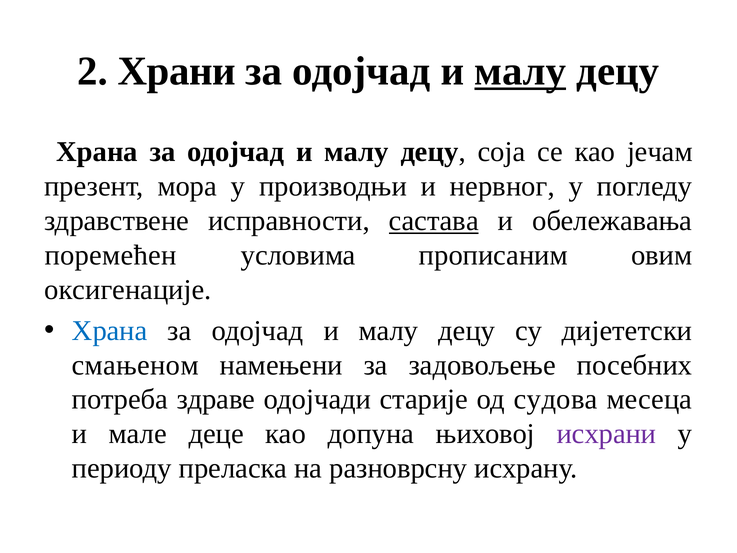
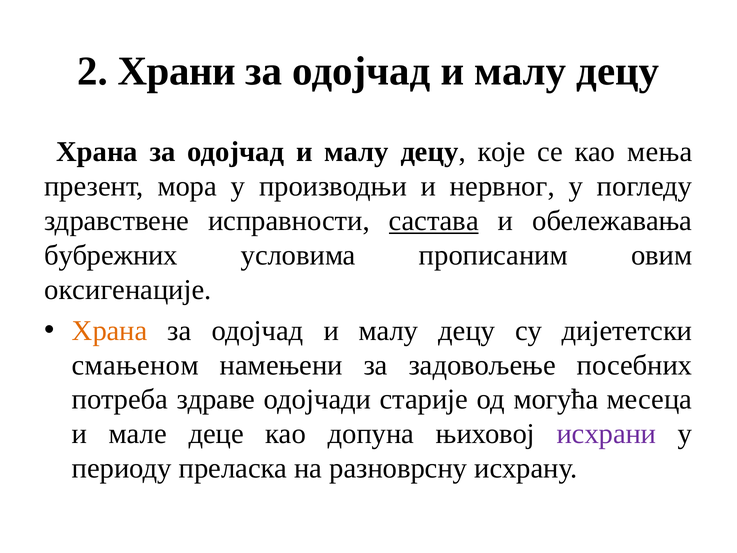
малу underline: present -> none (520, 71)
соја: соја -> које (502, 152)
јечам: јечам -> мења (660, 152)
поремећен: поремећен -> бубрежних (111, 255)
Храна colour: blue -> orange (110, 330)
судова: судова -> могућа (556, 399)
